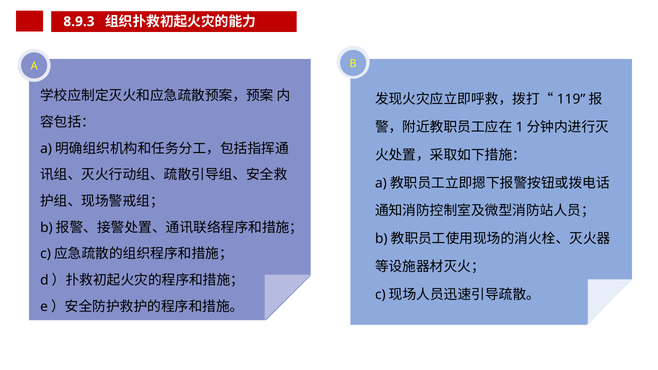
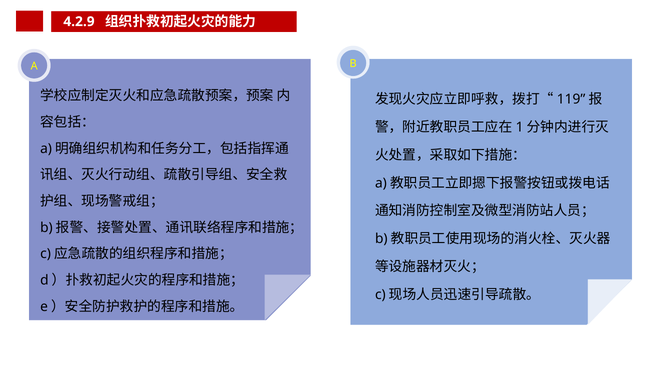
8.9.3: 8.9.3 -> 4.2.9 (79, 22)
